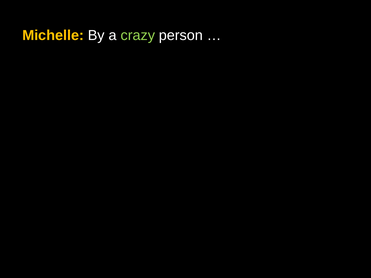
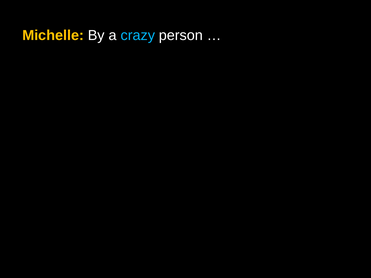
crazy colour: light green -> light blue (138, 35)
